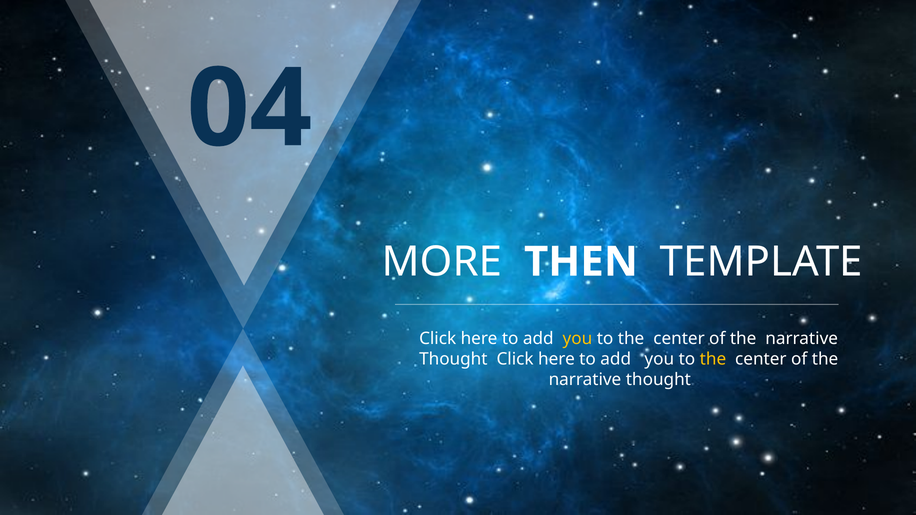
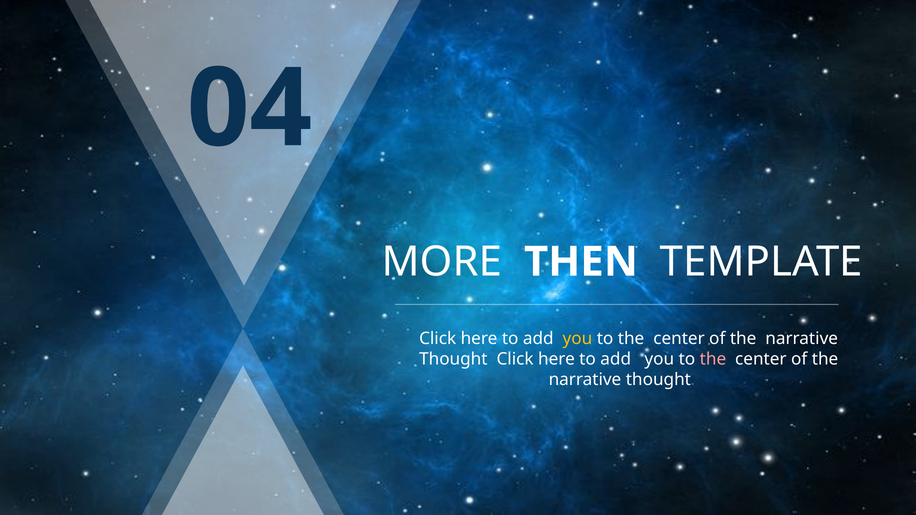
the colour: yellow -> pink (713, 359)
